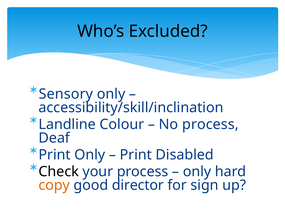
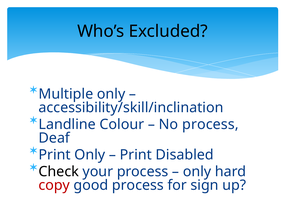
Sensory: Sensory -> Multiple (66, 94)
copy colour: orange -> red (54, 185)
good director: director -> process (138, 185)
